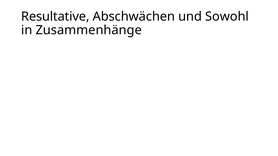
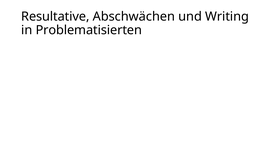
Sowohl: Sowohl -> Writing (227, 16)
Zusammenhänge: Zusammenhänge -> Problematisierten (89, 30)
